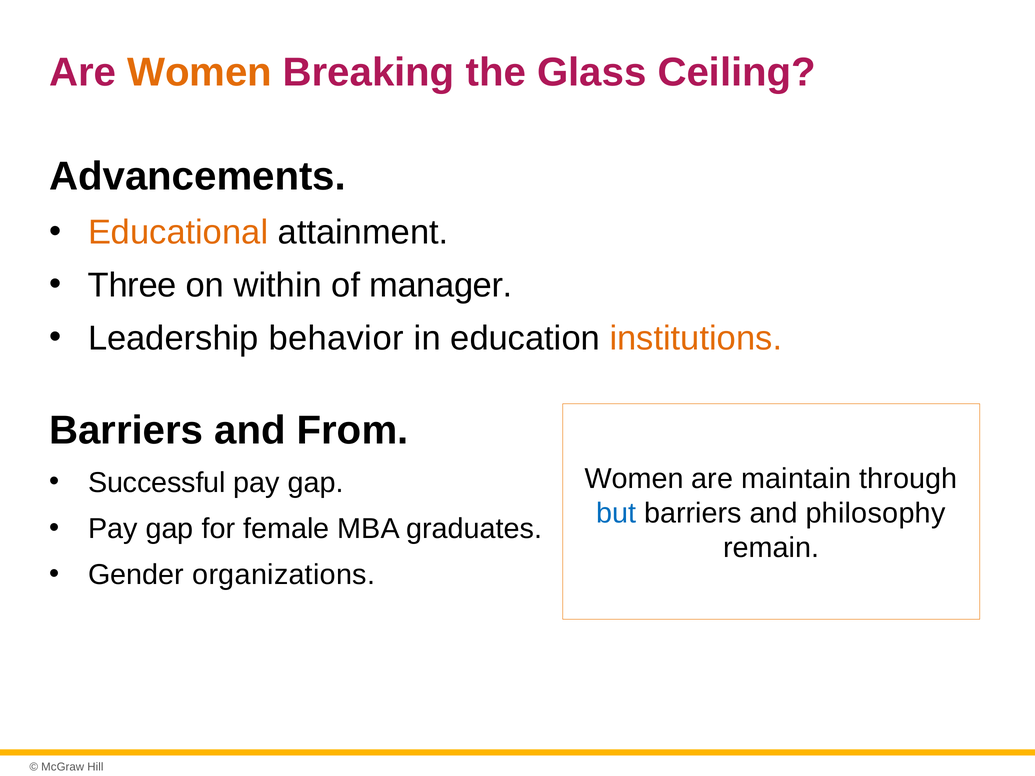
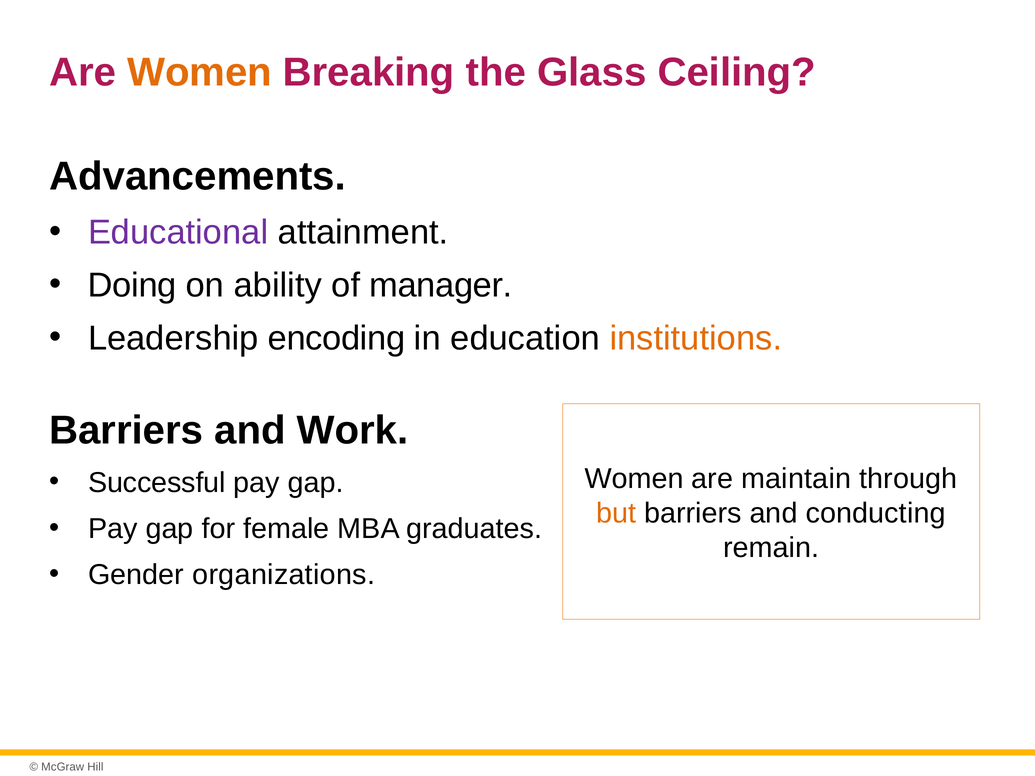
Educational colour: orange -> purple (178, 233)
Three: Three -> Doing (132, 286)
within: within -> ability (278, 286)
behavior: behavior -> encoding (336, 338)
From: From -> Work (353, 431)
but colour: blue -> orange (616, 514)
philosophy: philosophy -> conducting (876, 514)
